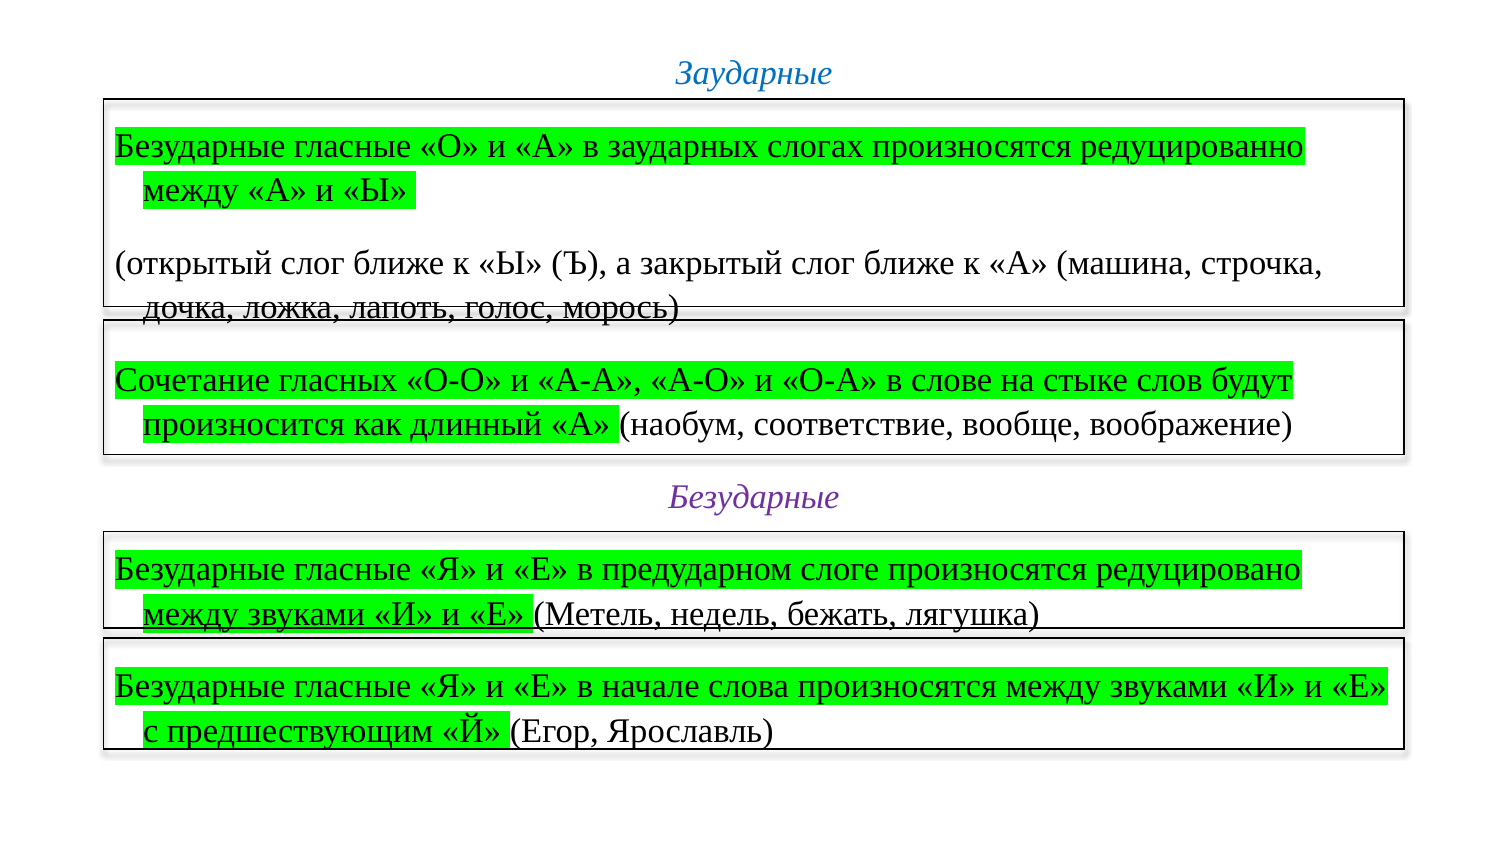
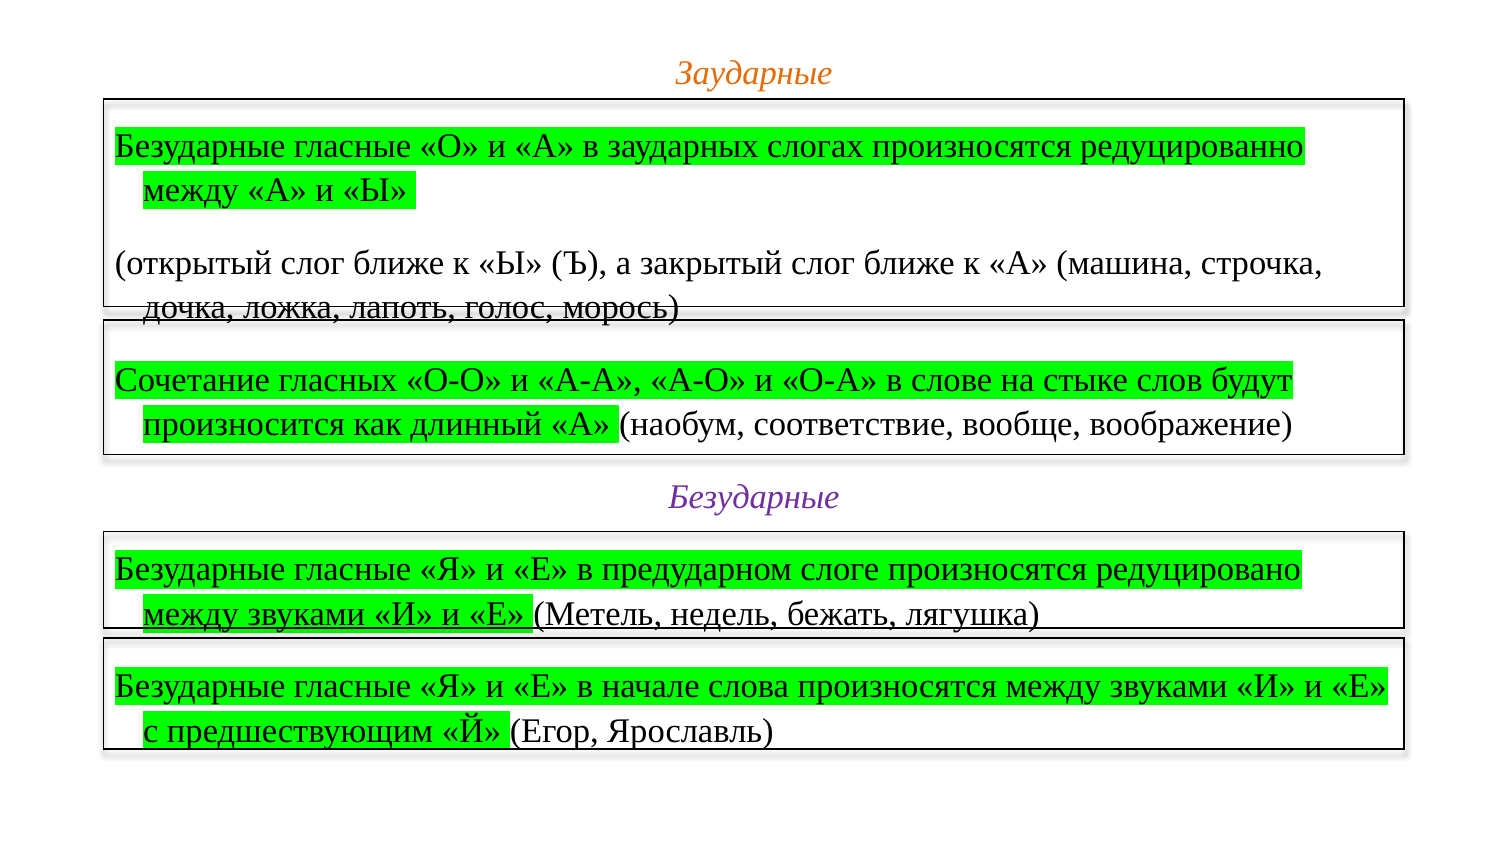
Заударные colour: blue -> orange (754, 74)
